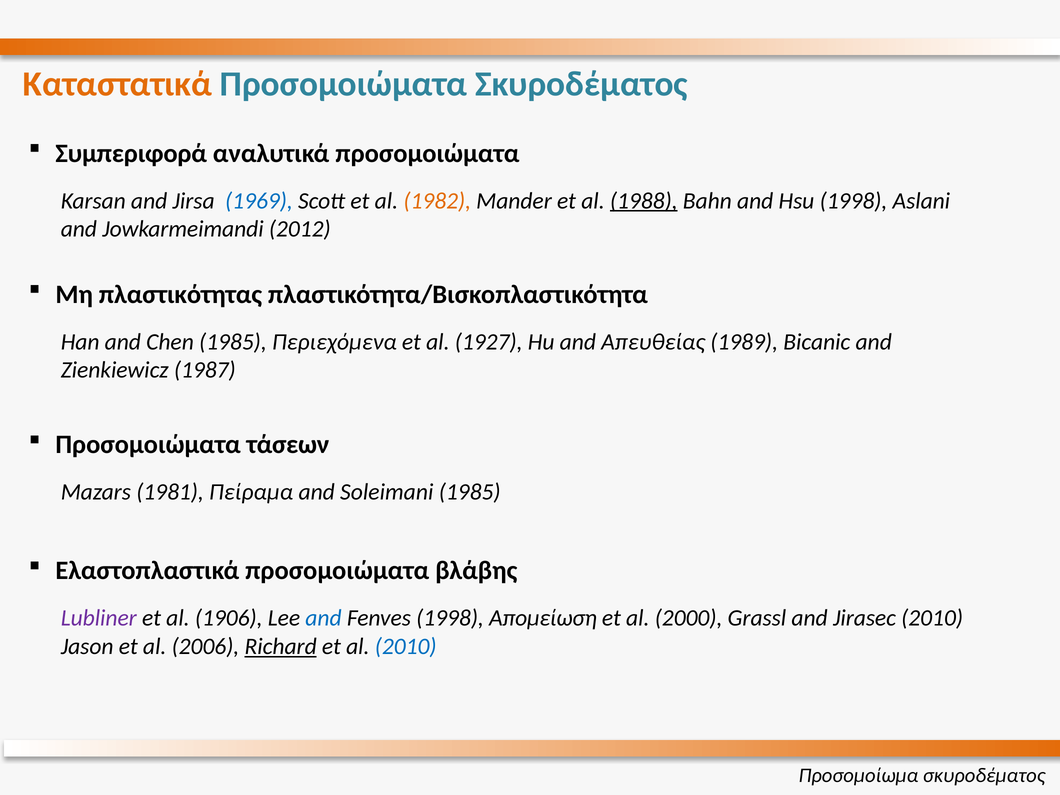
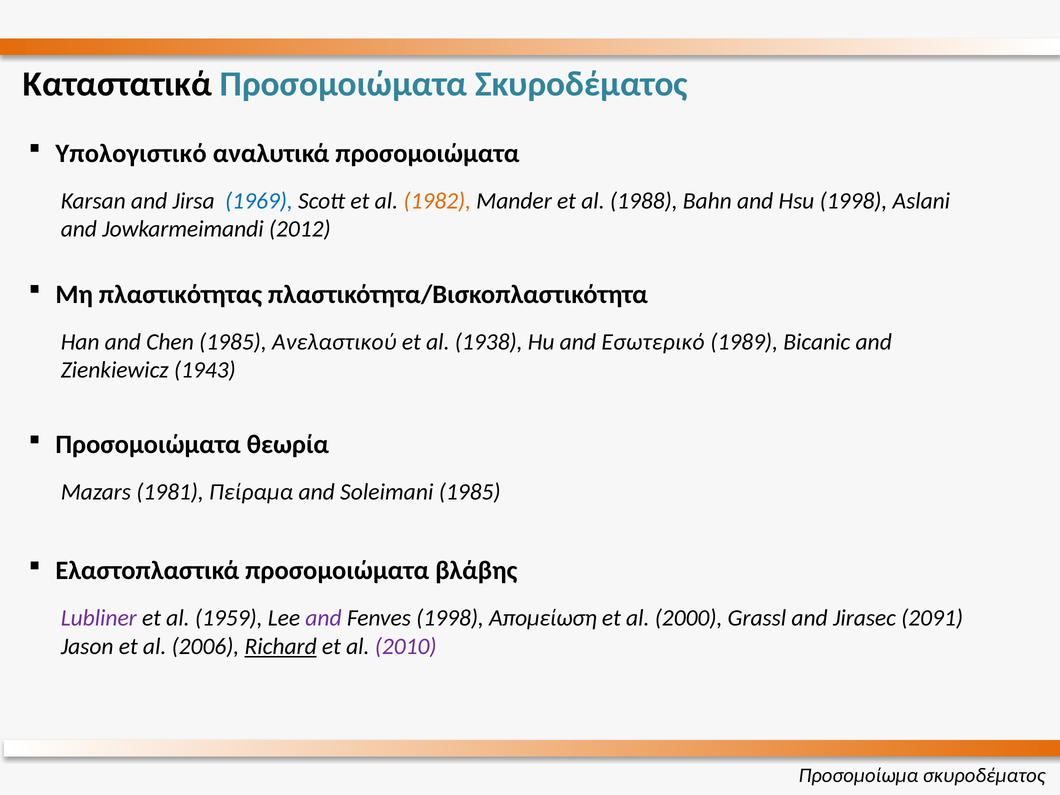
Καταστατικά colour: orange -> black (117, 84)
Συμπεριφορά: Συμπεριφορά -> Υπολογιστικό (131, 153)
1988 underline: present -> none (644, 201)
Περιεχόμενα: Περιεχόμενα -> Ανελαστικού (334, 342)
1927: 1927 -> 1938 (489, 342)
Απευθείας: Απευθείας -> Εσωτερικό (653, 342)
1987: 1987 -> 1943 (205, 370)
τάσεων: τάσεων -> θεωρία (288, 445)
1906: 1906 -> 1959 (229, 618)
and colour: blue -> purple (323, 618)
Jirasec 2010: 2010 -> 2091 (932, 618)
2010 colour: blue -> purple (406, 646)
